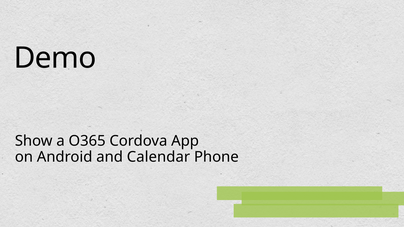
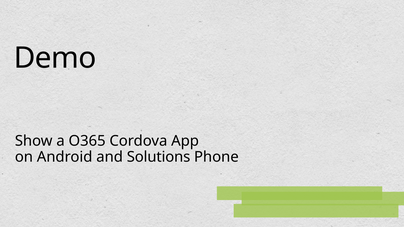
Calendar: Calendar -> Solutions (159, 157)
